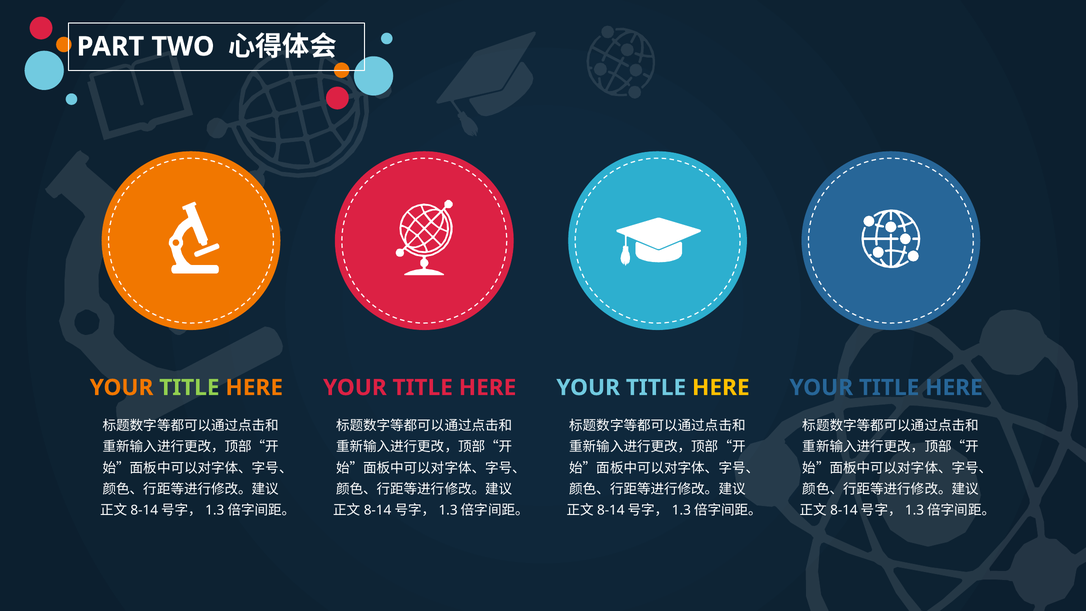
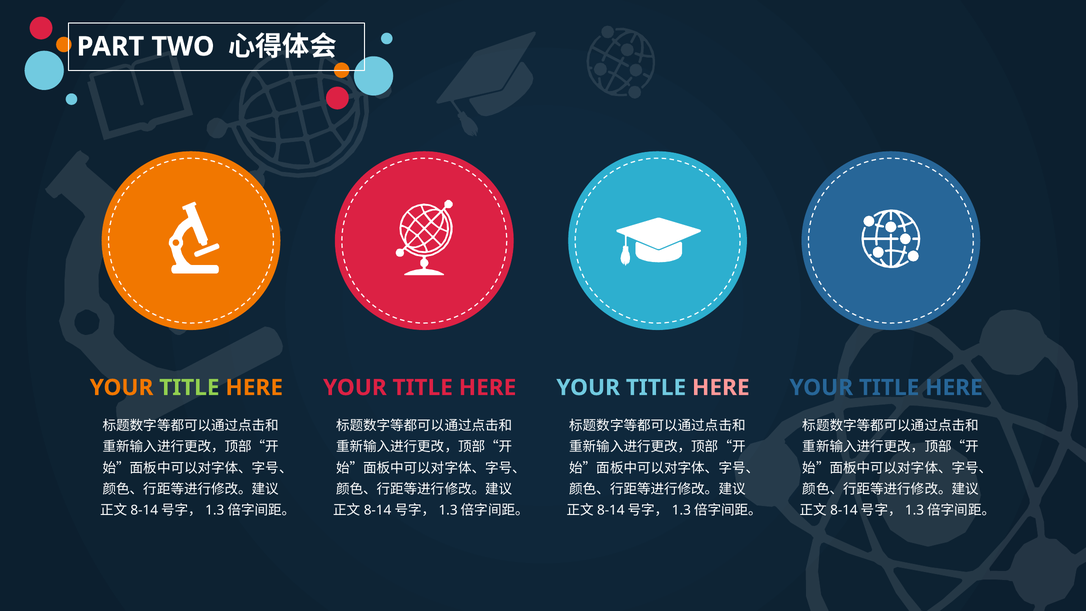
HERE colour: yellow -> pink (721, 388)
